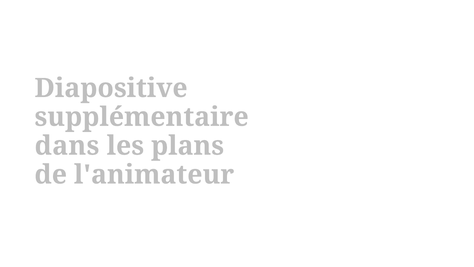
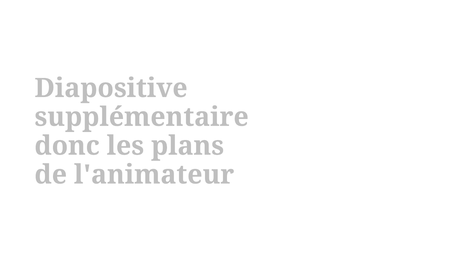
dans: dans -> donc (67, 146)
